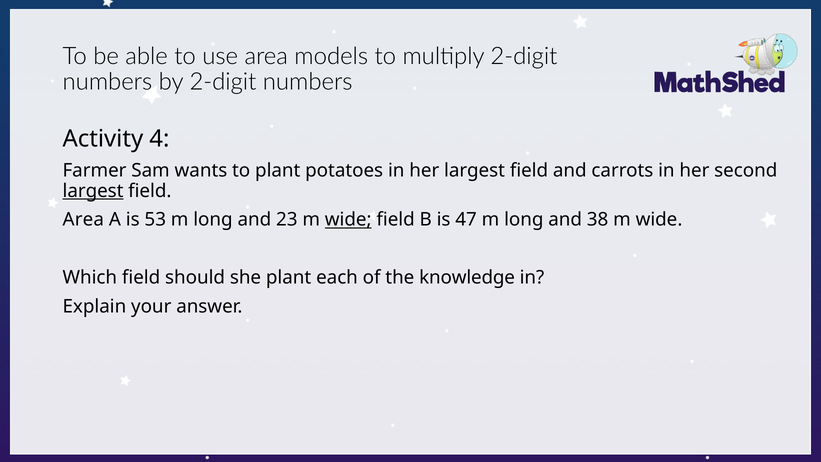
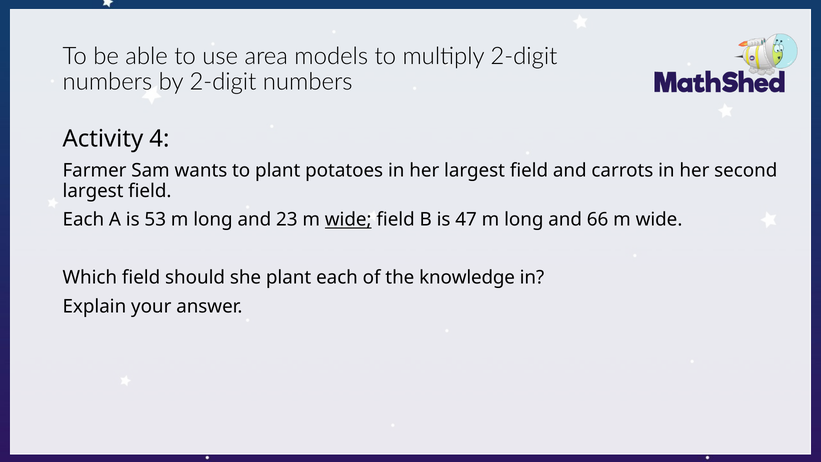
largest underline: present -> none (93, 191)
Area: Area -> Each (83, 220)
38: 38 -> 66 (598, 220)
